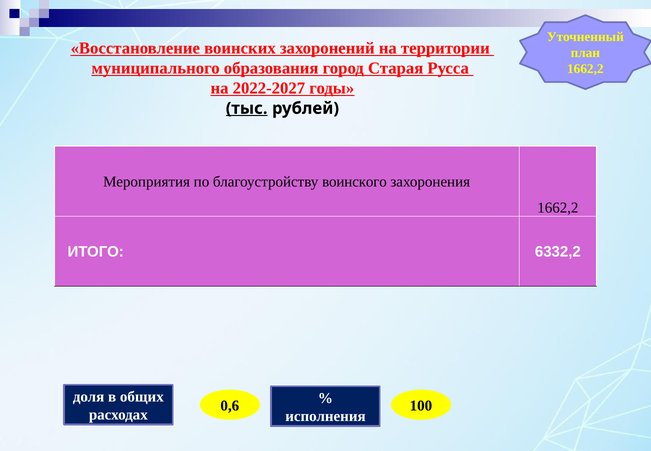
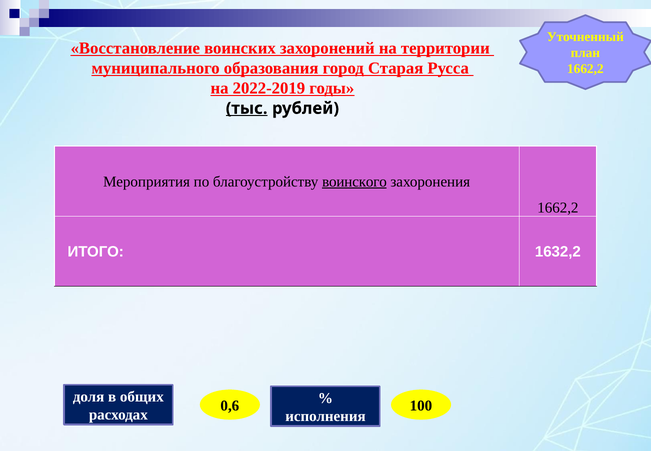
2022-2027: 2022-2027 -> 2022-2019 (269, 88)
воинского underline: none -> present (354, 181)
6332,2: 6332,2 -> 1632,2 (558, 252)
